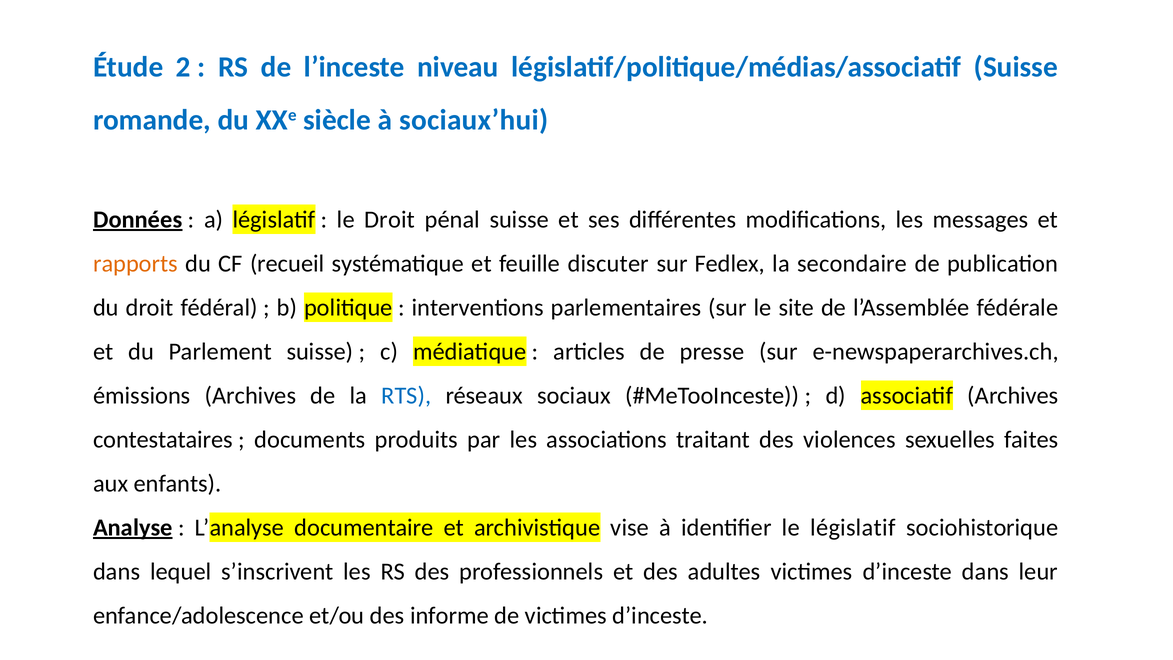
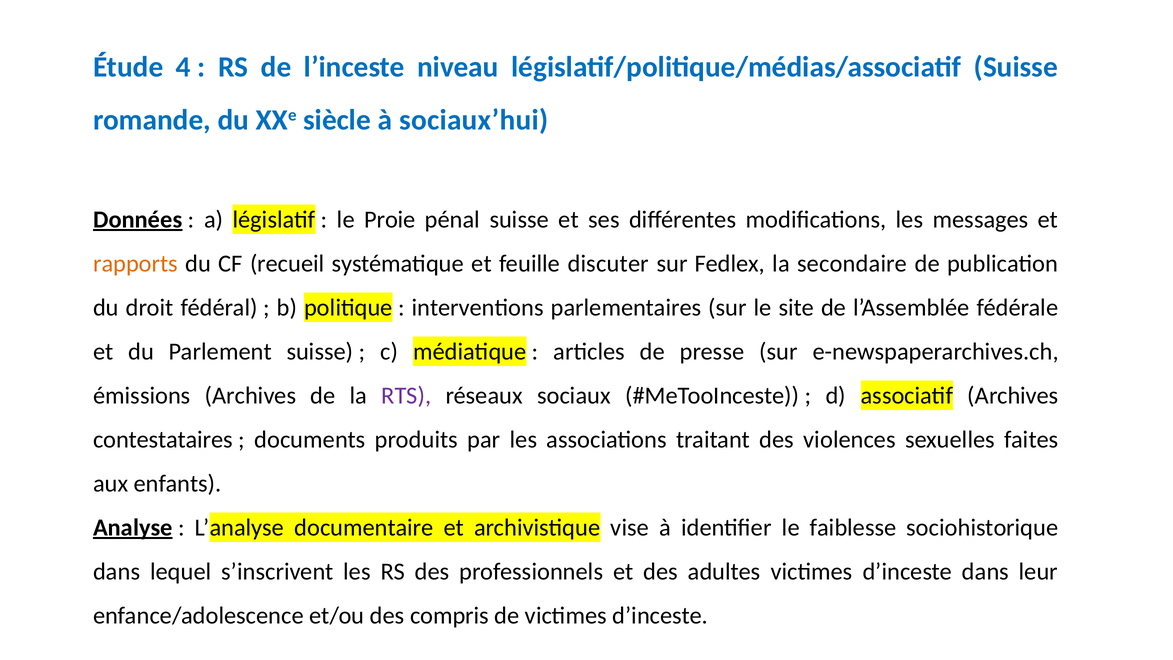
2: 2 -> 4 (183, 67)
le Droit: Droit -> Proie (390, 219)
RTS colour: blue -> purple (406, 395)
le législatif: législatif -> faiblesse (853, 527)
informe: informe -> compris (449, 615)
